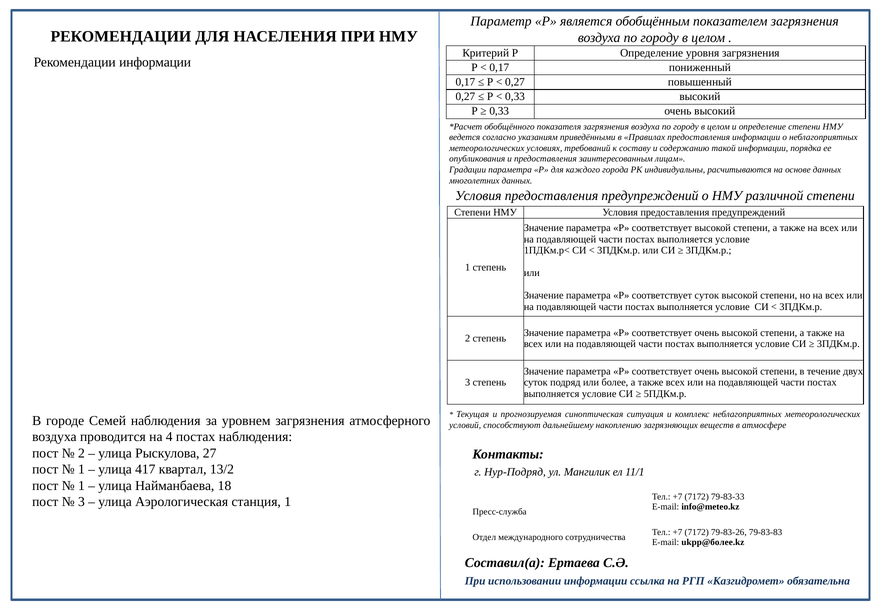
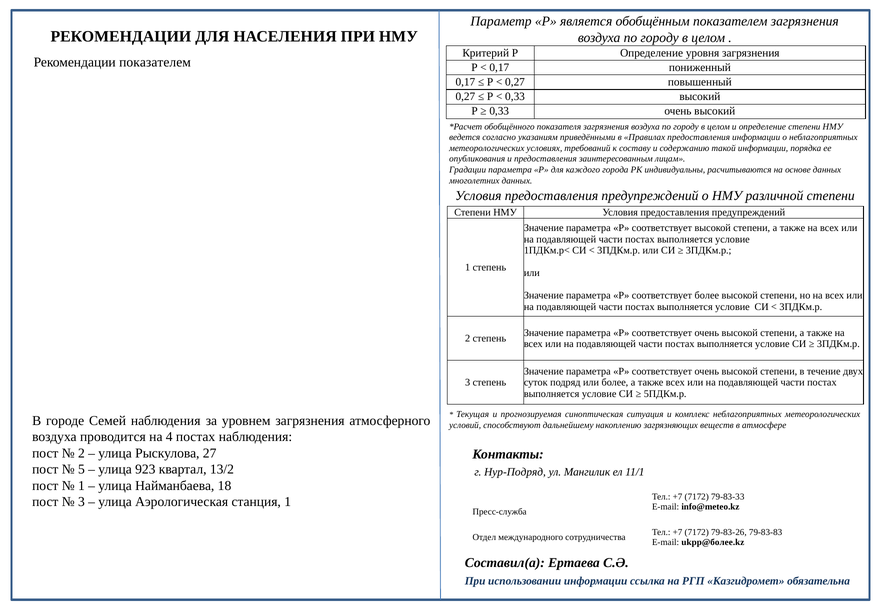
Рекомендации информации: информации -> показателем (155, 62)
соответствует суток: суток -> более (707, 296)
1: 1 -> 5 (81, 469)
417: 417 -> 923 (145, 469)
